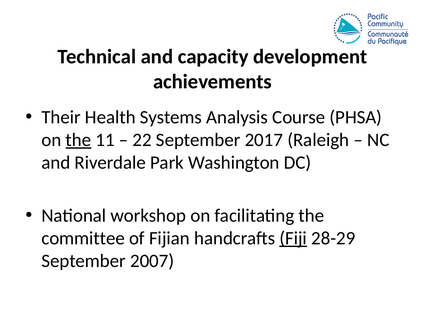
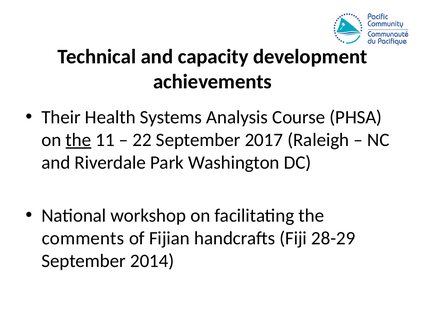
committee: committee -> comments (83, 238)
Fiji underline: present -> none (293, 238)
2007: 2007 -> 2014 (152, 261)
